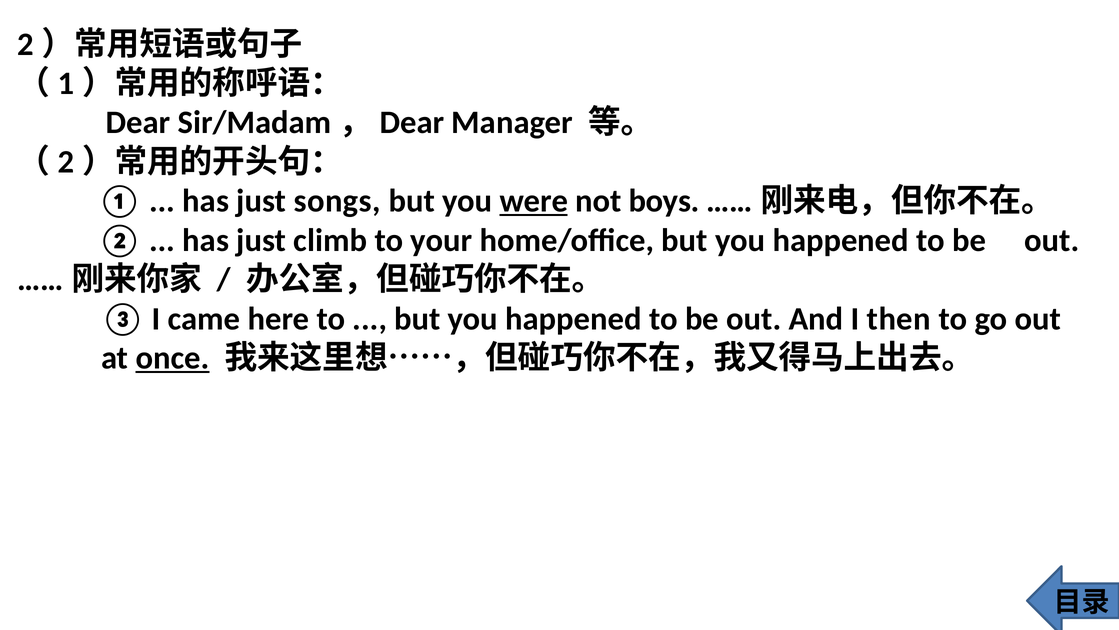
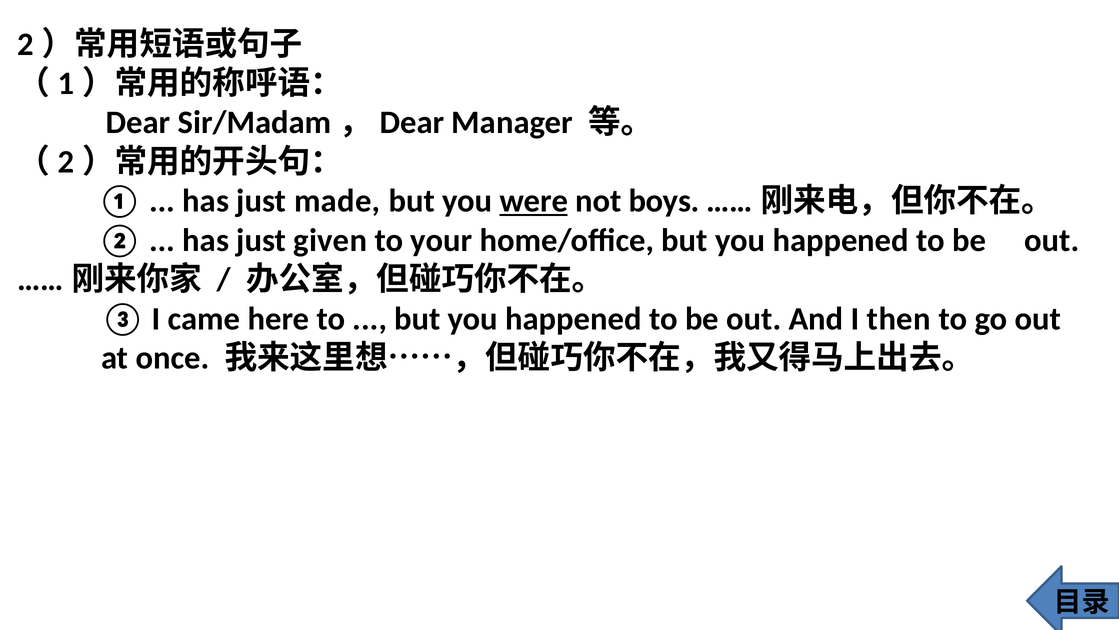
songs: songs -> made (337, 201)
climb: climb -> given (330, 240)
once underline: present -> none (173, 358)
